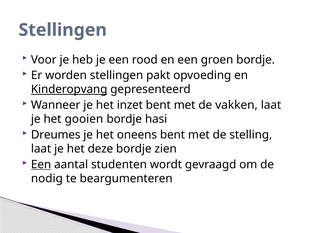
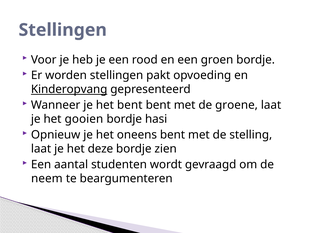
het inzet: inzet -> bent (130, 105)
vakken: vakken -> groene (237, 105)
Dreumes: Dreumes -> Opnieuw (56, 135)
Een underline: present -> none (41, 164)
nodig: nodig -> neem (47, 178)
